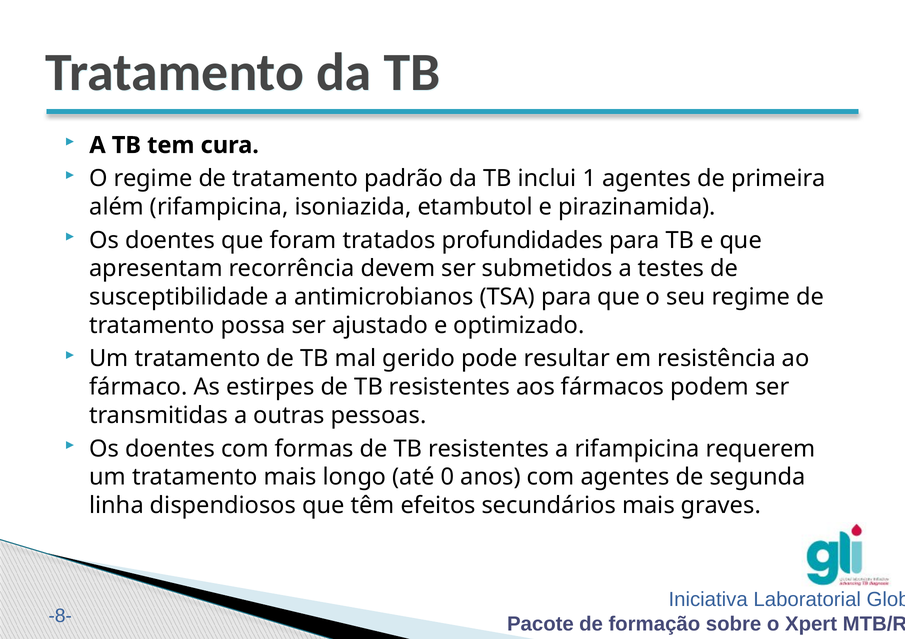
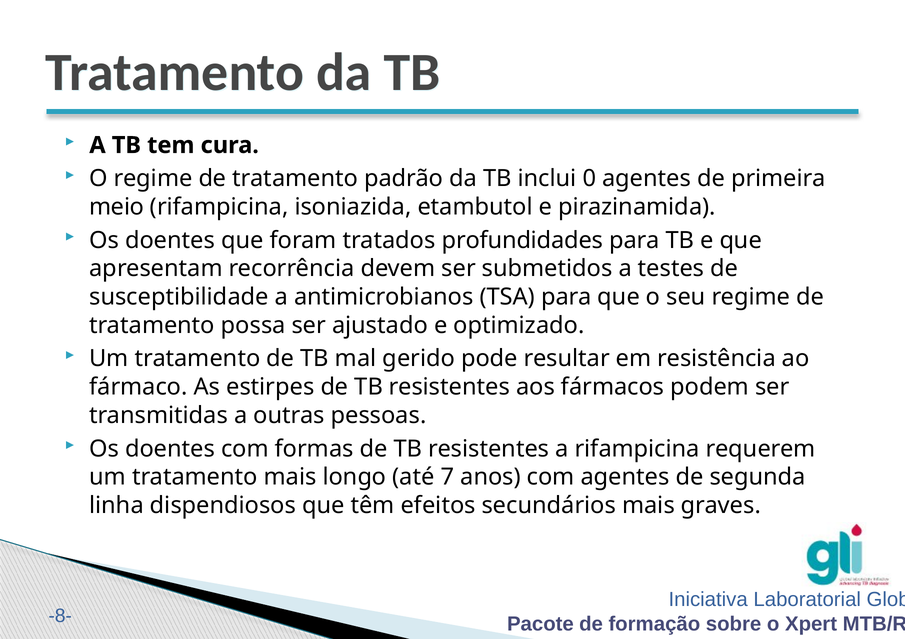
1: 1 -> 0 (589, 178)
além: além -> meio (117, 207)
0: 0 -> 7 (447, 477)
